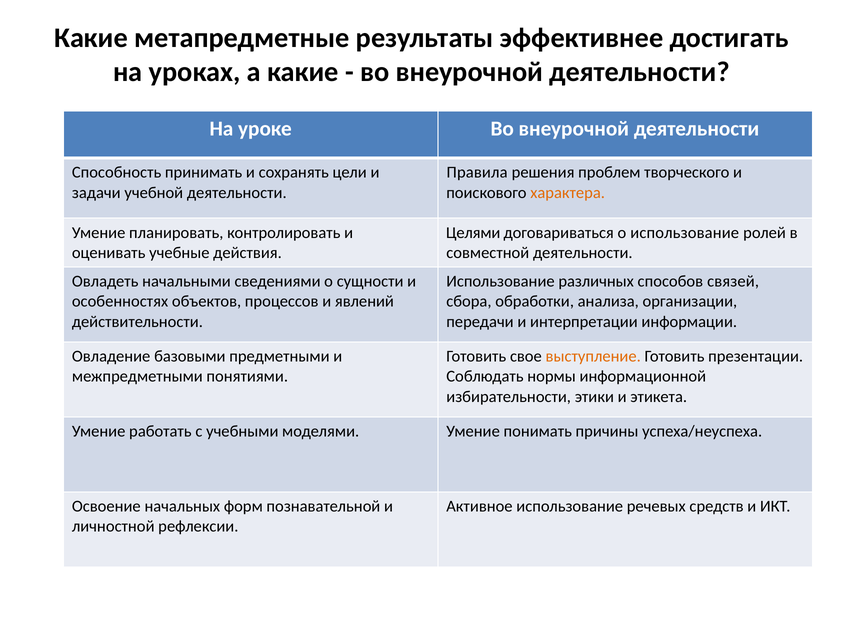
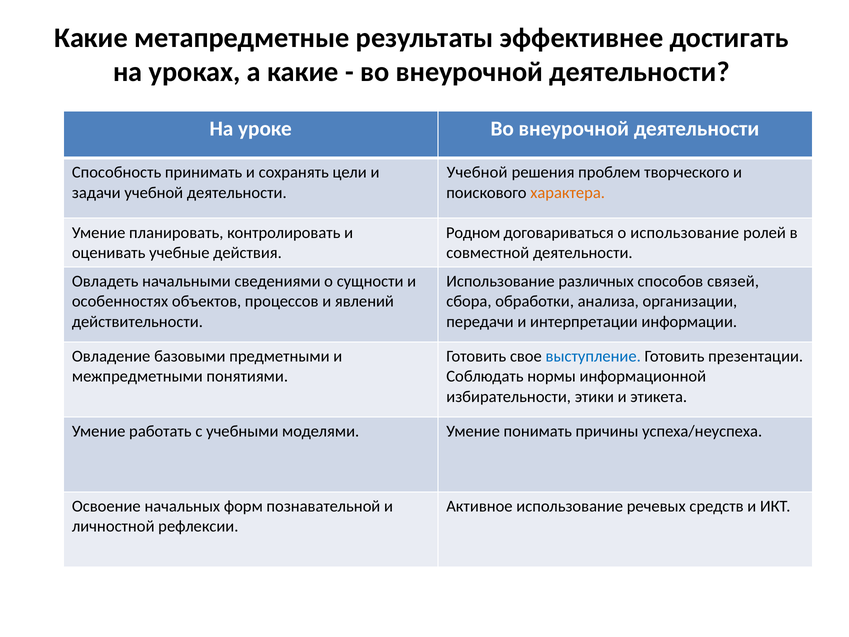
Правила: Правила -> Учебной (477, 172)
Целями: Целями -> Родном (473, 233)
выступление colour: orange -> blue (593, 356)
